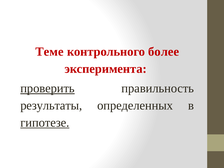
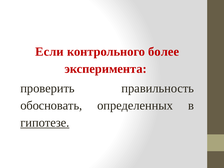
Теме: Теме -> Если (49, 52)
проверить underline: present -> none (47, 88)
результаты: результаты -> обосновать (51, 106)
